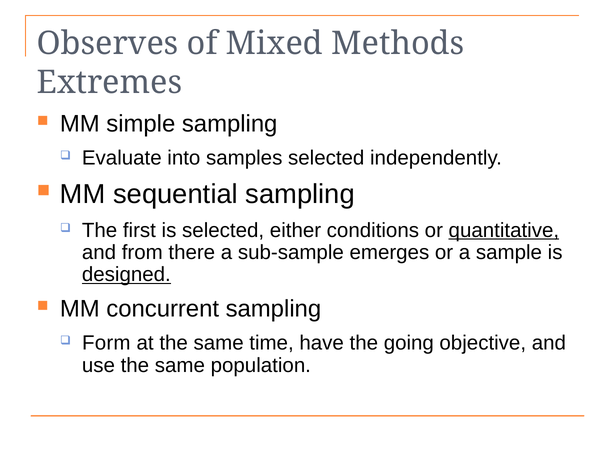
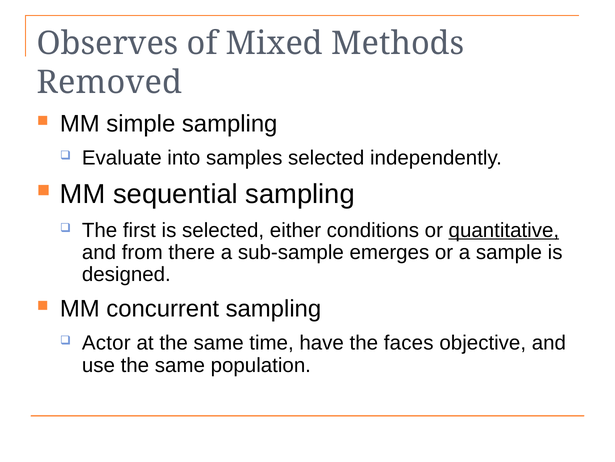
Extremes: Extremes -> Removed (110, 82)
designed underline: present -> none (126, 274)
Form: Form -> Actor (106, 343)
going: going -> faces (409, 343)
